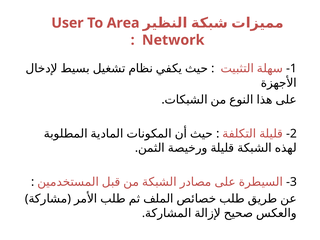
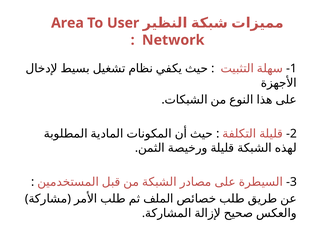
User: User -> Area (67, 23)
Area: Area -> User (123, 23)
